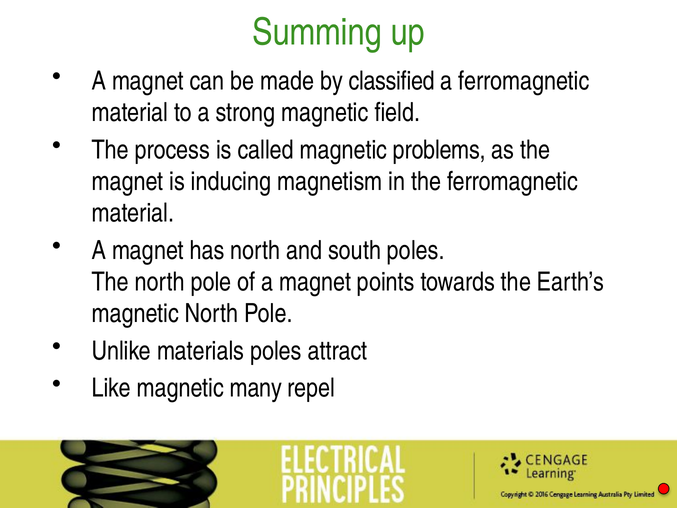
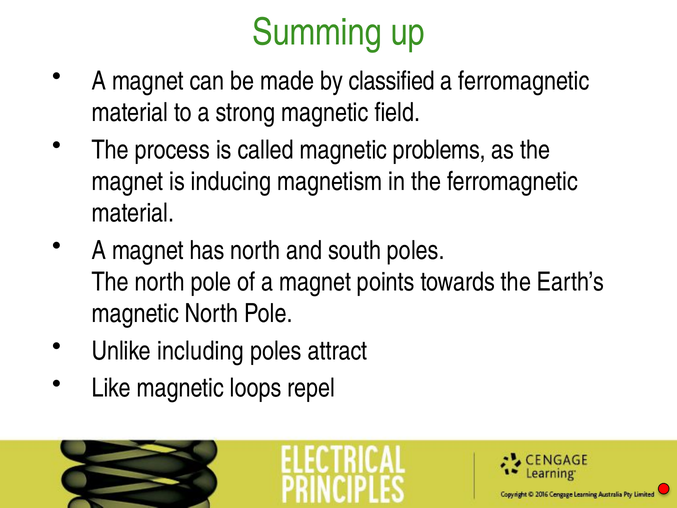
materials: materials -> including (201, 351)
many: many -> loops (256, 388)
